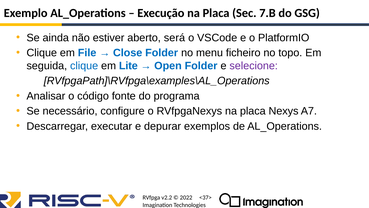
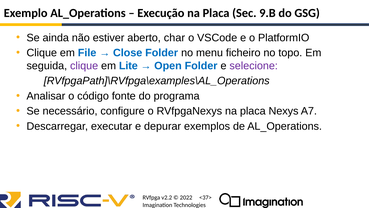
7.B: 7.B -> 9.B (267, 13)
será: será -> char (174, 38)
clique colour: blue -> purple (84, 66)
